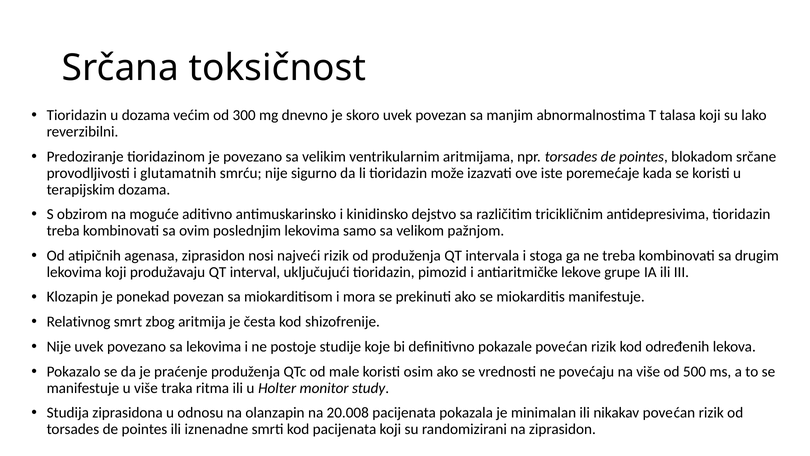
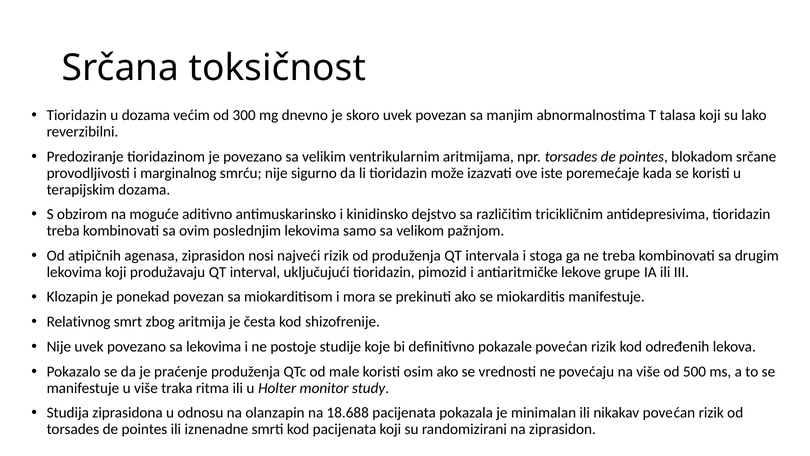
glutamatnih: glutamatnih -> marginalnog (178, 173)
20.008: 20.008 -> 18.688 (348, 413)
